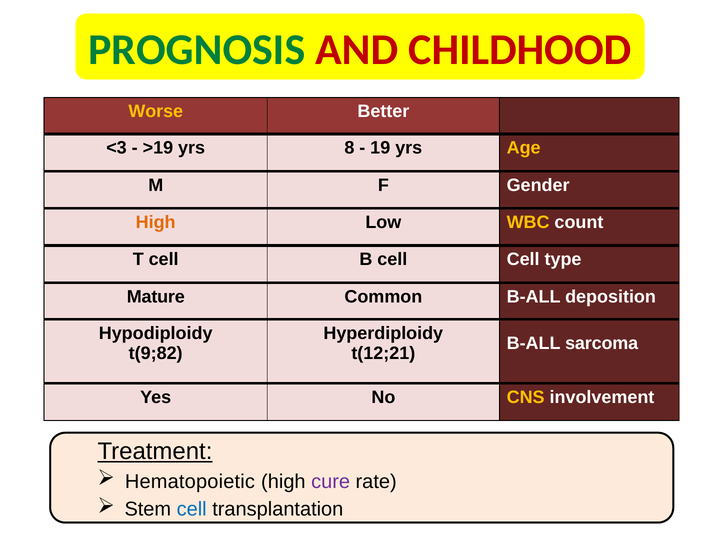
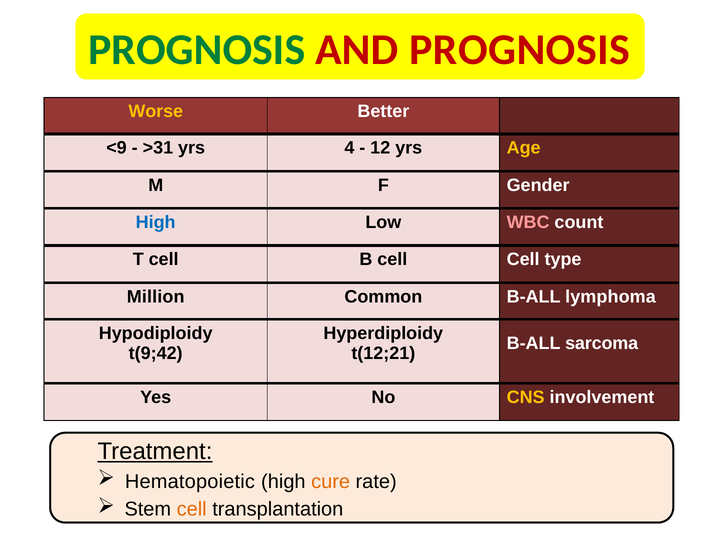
AND CHILDHOOD: CHILDHOOD -> PROGNOSIS (520, 50)
<3: <3 -> <9 (116, 148)
>19: >19 -> >31 (158, 148)
8: 8 -> 4 (349, 148)
19: 19 -> 12 (380, 148)
High colour: orange -> blue (156, 222)
WBC colour: yellow -> pink (528, 222)
Mature: Mature -> Million (156, 297)
deposition: deposition -> lymphoma (610, 297)
t(9;82: t(9;82 -> t(9;42 (156, 354)
cure colour: purple -> orange (331, 482)
cell colour: blue -> orange (192, 510)
